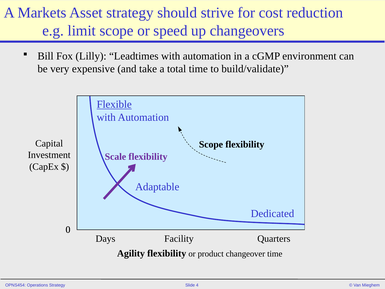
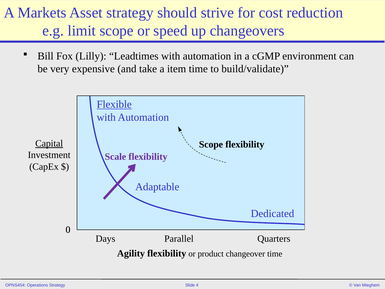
total: total -> item (177, 69)
Capital underline: none -> present (49, 143)
Facility: Facility -> Parallel (179, 239)
